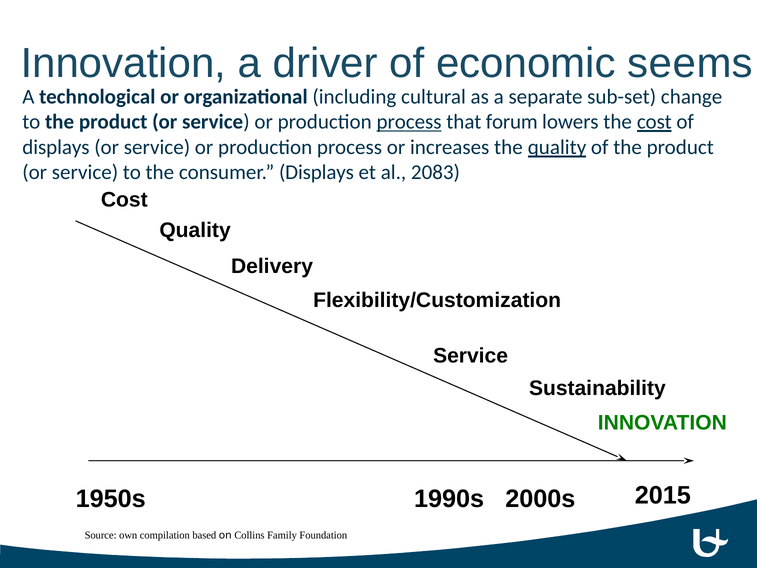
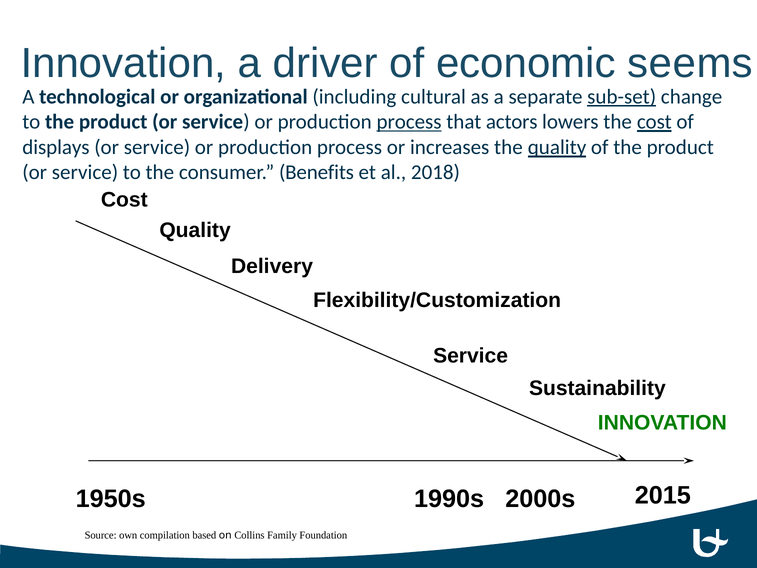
sub-set underline: none -> present (622, 97)
forum: forum -> actors (512, 122)
consumer Displays: Displays -> Benefits (316, 172)
2083: 2083 -> 2018 (435, 172)
